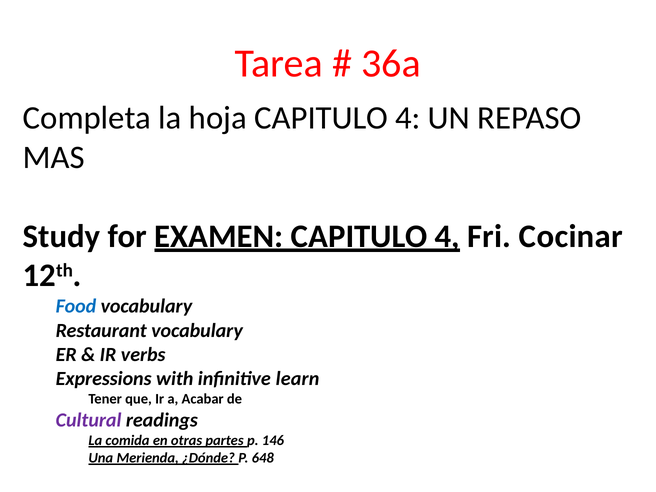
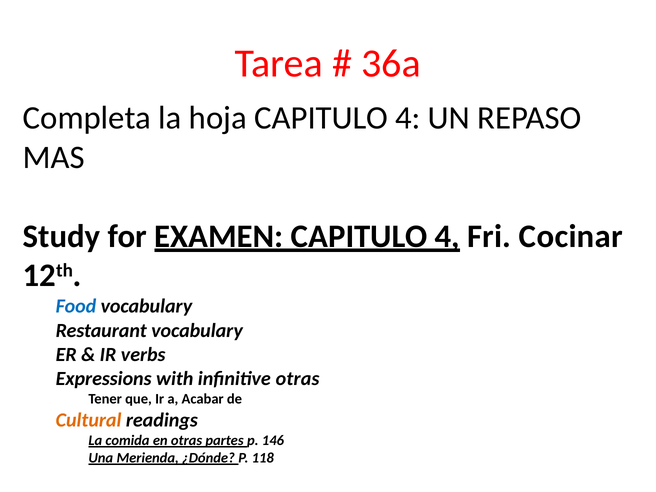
infinitive learn: learn -> otras (298, 379)
Cultural colour: purple -> orange (89, 420)
648: 648 -> 118 (263, 458)
